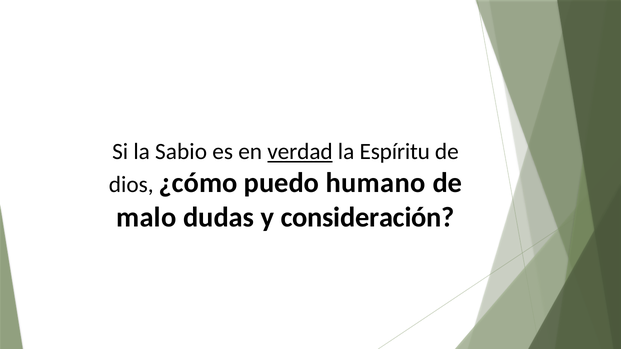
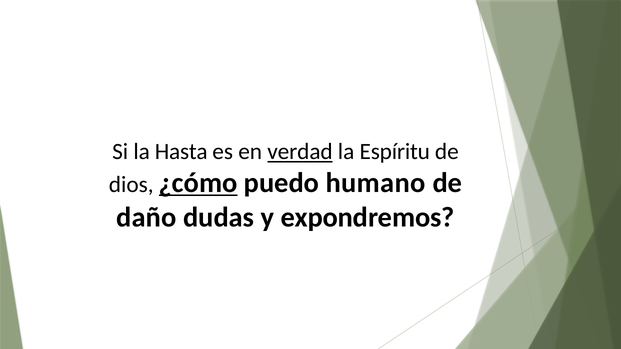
Sabio: Sabio -> Hasta (181, 152)
¿cómo underline: none -> present (198, 183)
malo: malo -> daño (146, 217)
consideración: consideración -> expondremos (368, 217)
